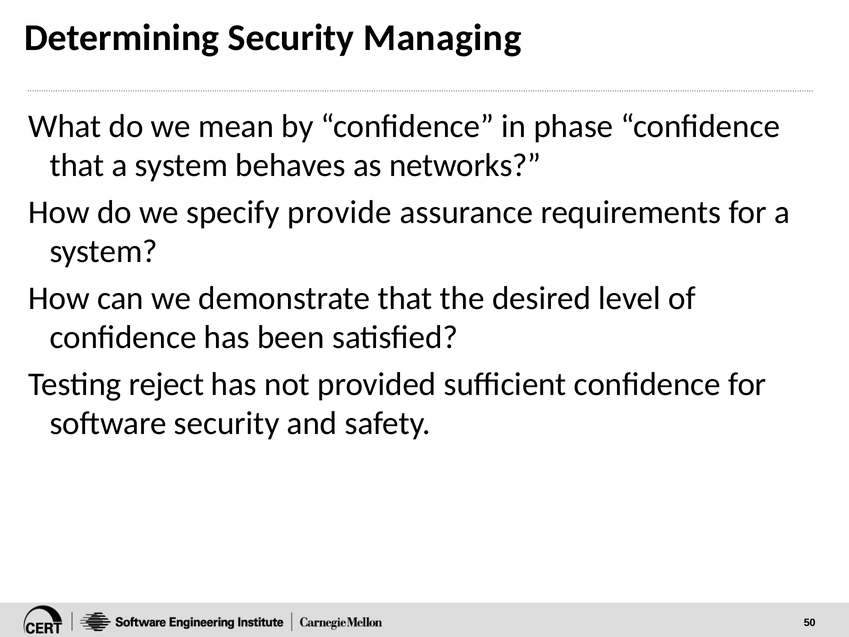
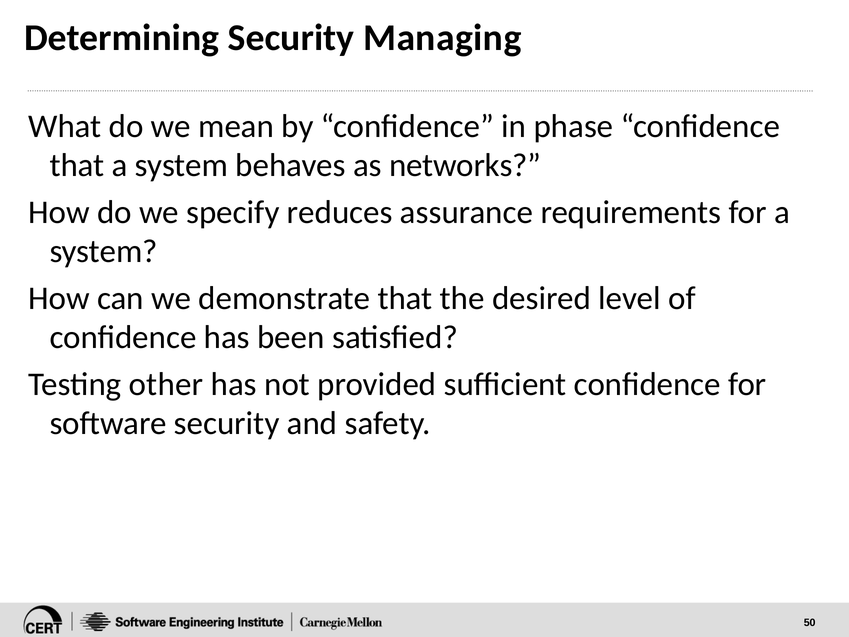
provide: provide -> reduces (340, 212)
reject: reject -> other (166, 384)
